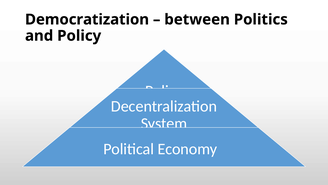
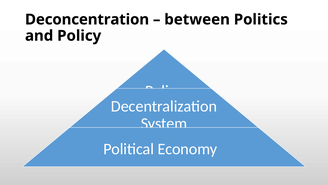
Democratization: Democratization -> Deconcentration (87, 19)
